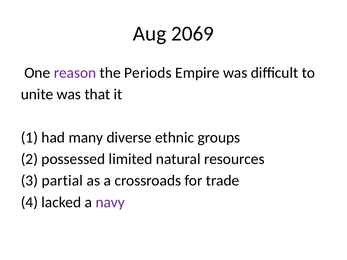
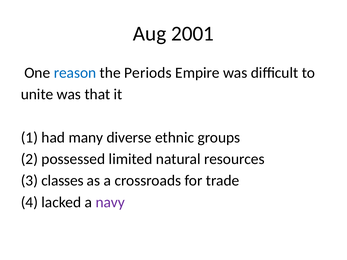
2069: 2069 -> 2001 (193, 34)
reason colour: purple -> blue (75, 73)
partial: partial -> classes (62, 181)
